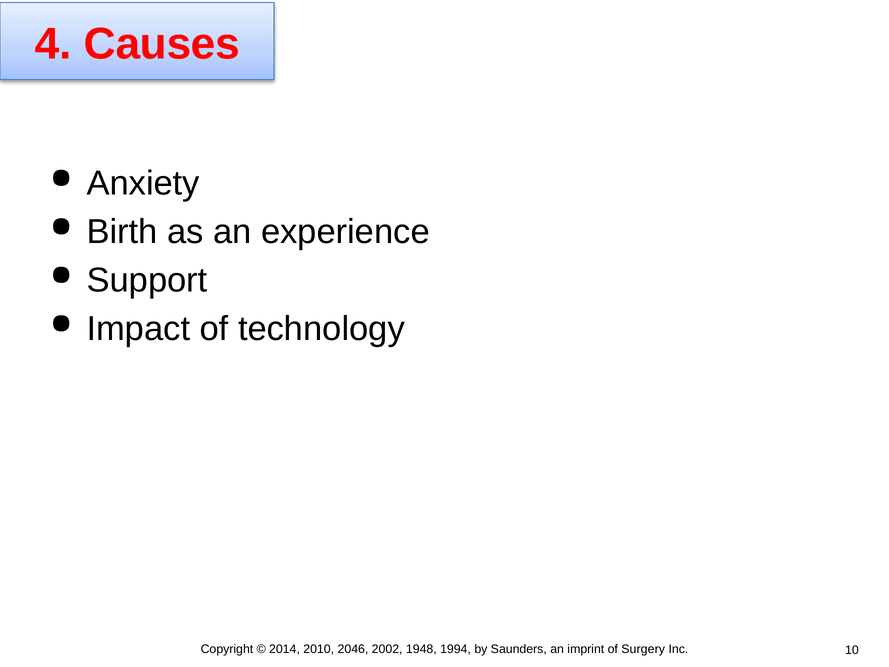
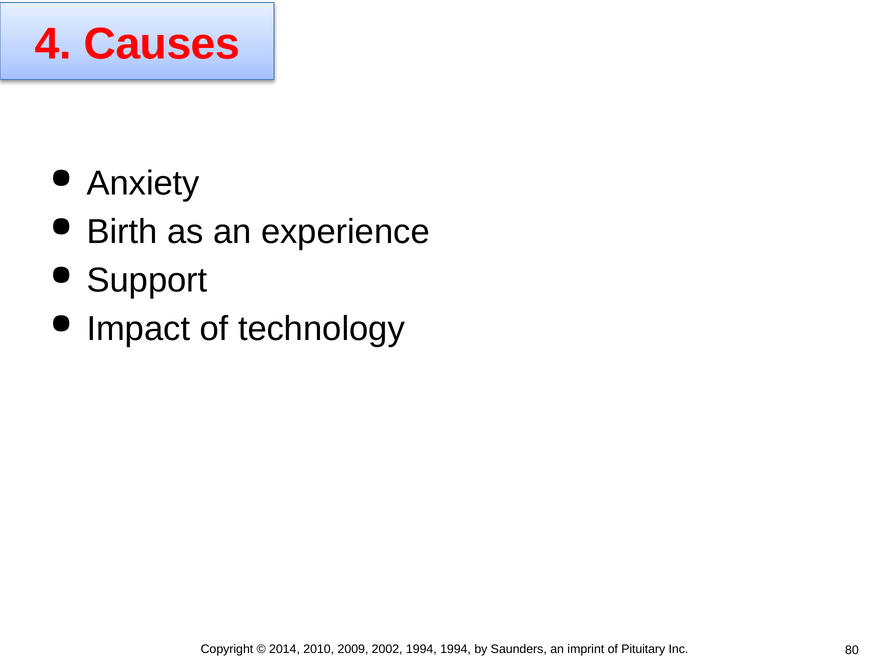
2046: 2046 -> 2009 (353, 649)
2002 1948: 1948 -> 1994 (421, 649)
Surgery: Surgery -> Pituitary (643, 649)
10: 10 -> 80 (852, 650)
